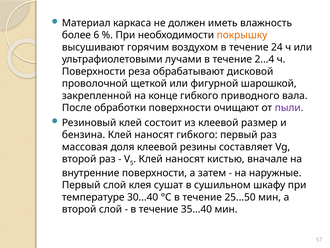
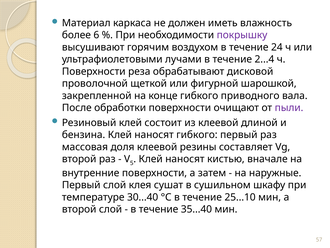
покрышку colour: orange -> purple (242, 35)
размер: размер -> длиной (259, 123)
25...50: 25...50 -> 25...10 (240, 197)
